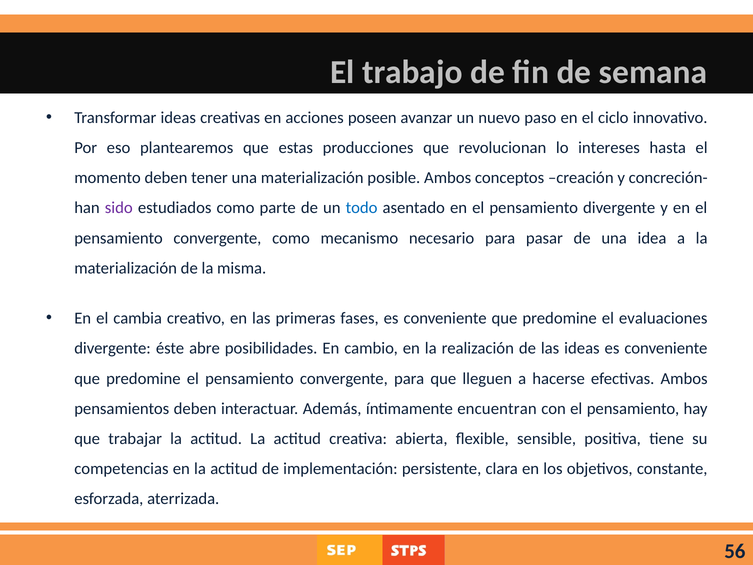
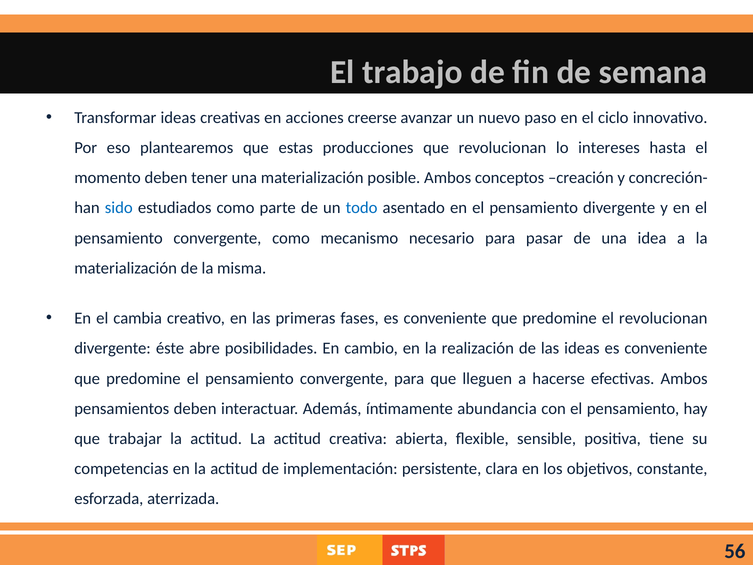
poseen: poseen -> creerse (372, 118)
sido colour: purple -> blue (119, 208)
el evaluaciones: evaluaciones -> revolucionan (663, 318)
encuentran: encuentran -> abundancia (497, 408)
